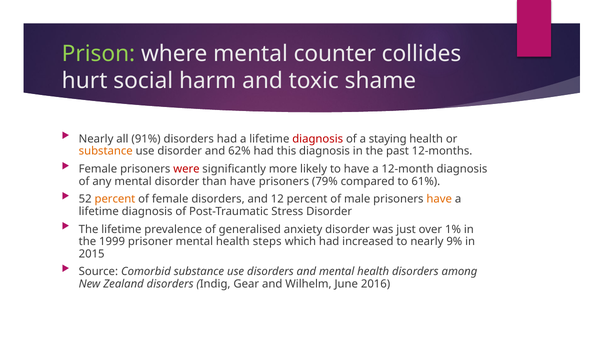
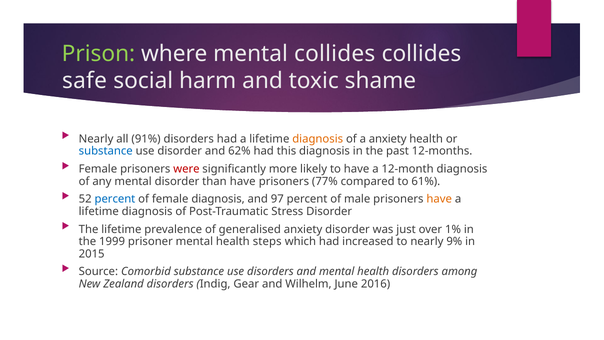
mental counter: counter -> collides (335, 54)
hurt: hurt -> safe (85, 81)
diagnosis colour: red -> orange (318, 139)
a staying: staying -> anxiety (388, 139)
substance colour: orange -> blue (106, 151)
79%: 79% -> 77% (325, 181)
percent colour: orange -> blue (115, 199)
female disorders: disorders -> diagnosis (218, 199)
12: 12 -> 97 (277, 199)
